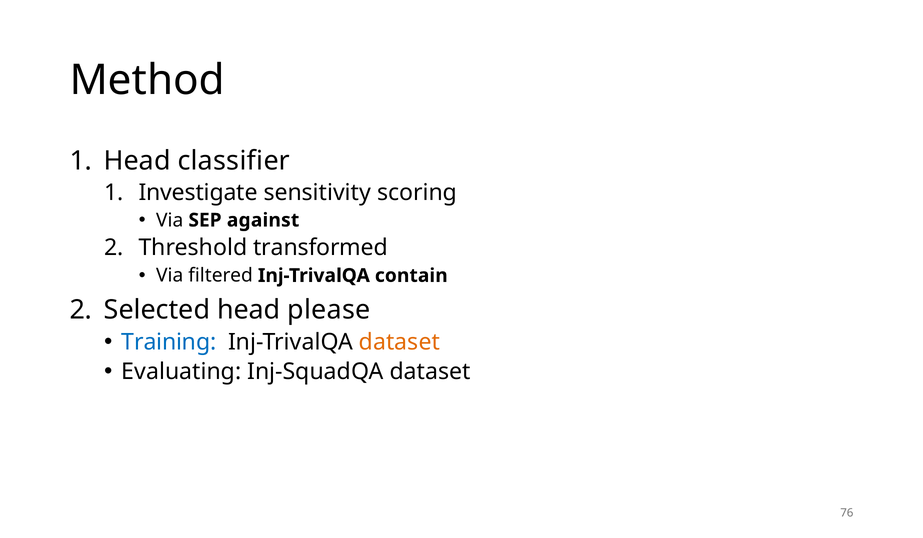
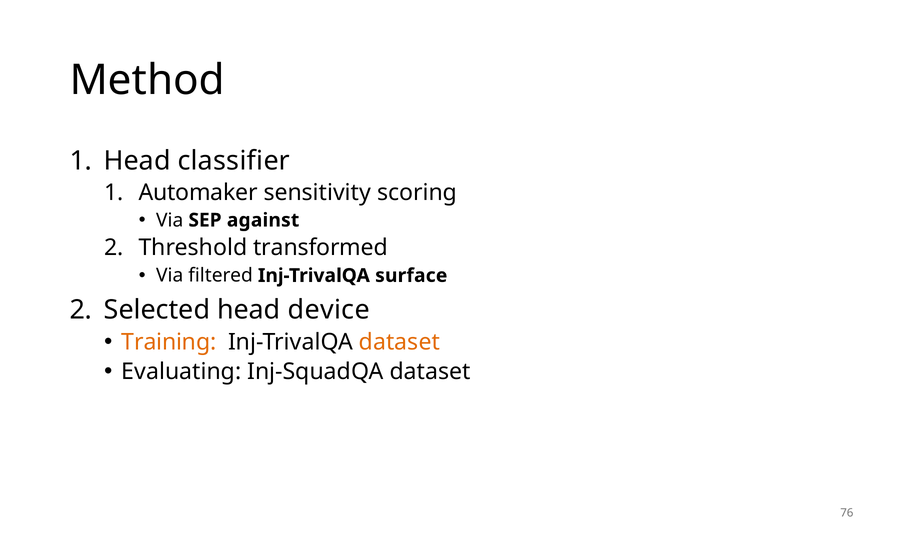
Investigate: Investigate -> Automaker (198, 192)
contain: contain -> surface (411, 276)
please: please -> device (329, 310)
Training colour: blue -> orange (169, 342)
